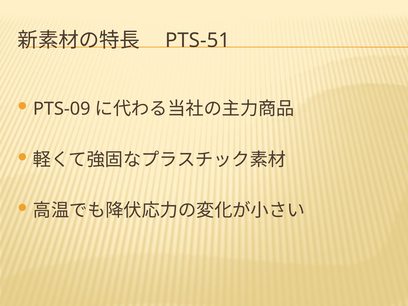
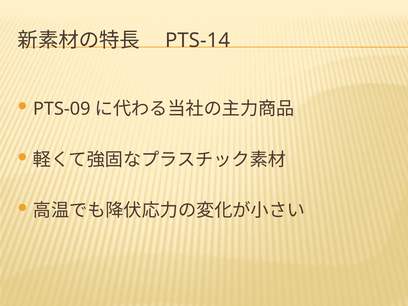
PTS-51: PTS-51 -> PTS-14 (198, 41)
